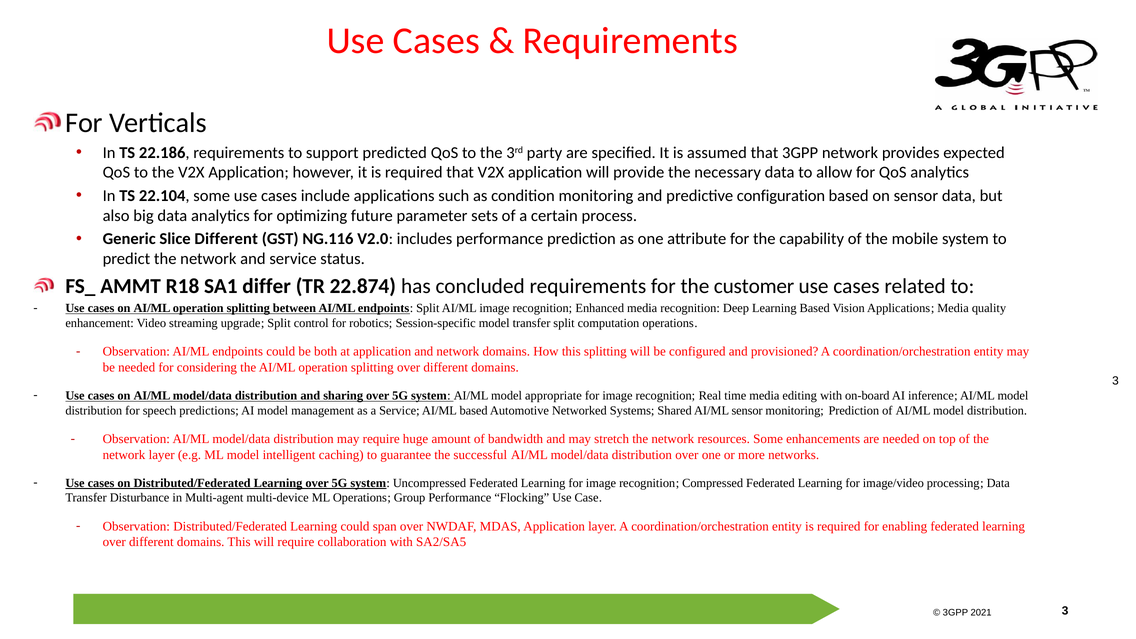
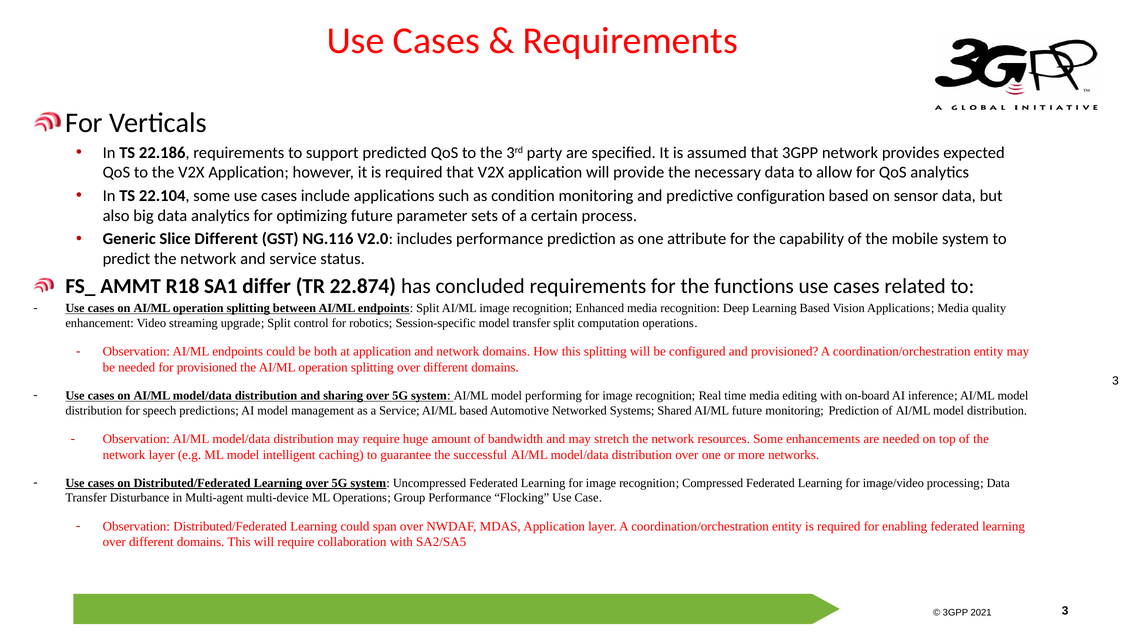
customer: customer -> functions (754, 286)
for considering: considering -> provisioned (207, 367)
appropriate: appropriate -> performing (553, 396)
AI/ML sensor: sensor -> future (747, 410)
